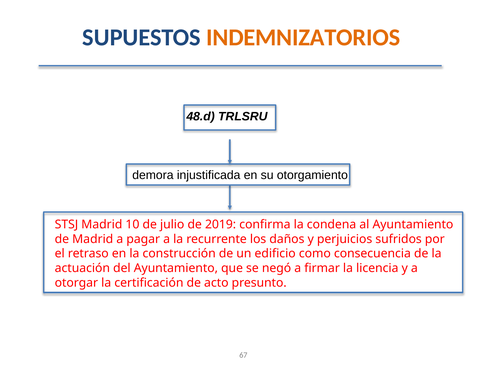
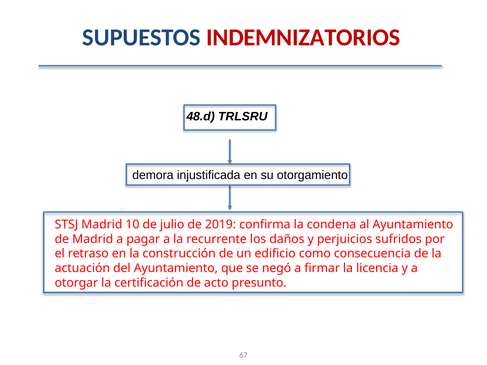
INDEMNIZATORIOS colour: orange -> red (303, 37)
